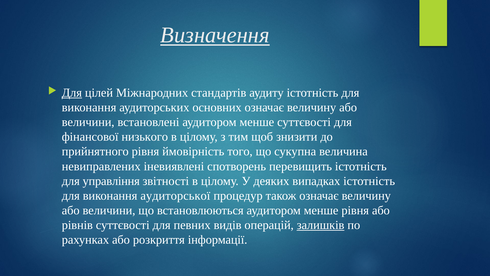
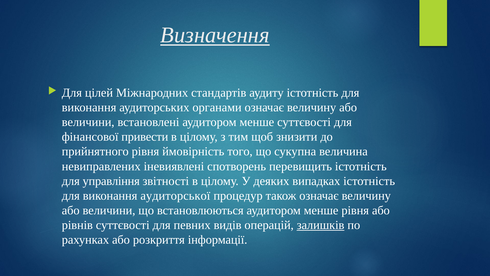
Для underline: present -> none (72, 93)
основних: основних -> органами (217, 107)
низького: низького -> привести (145, 137)
